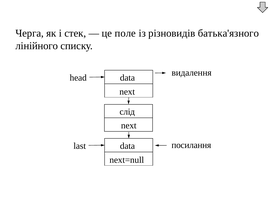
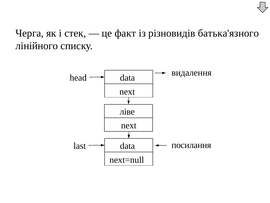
поле: поле -> факт (125, 33)
слід: слід -> ліве (127, 111)
